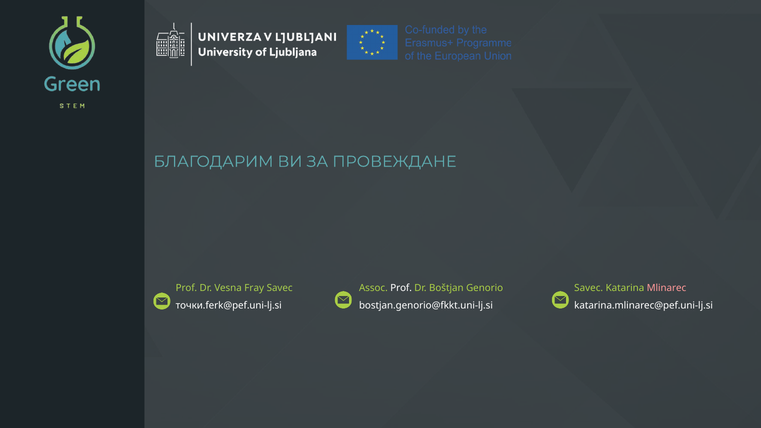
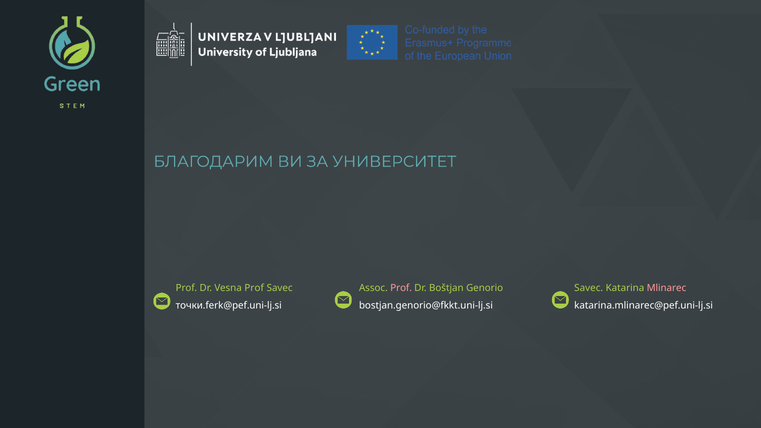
ПРОВЕЖДАНЕ: ПРОВЕЖДАНЕ -> УНИВЕРСИТЕТ (394, 162)
Vesna Fray: Fray -> Prof (254, 288)
Prof colour: white -> pink (401, 288)
